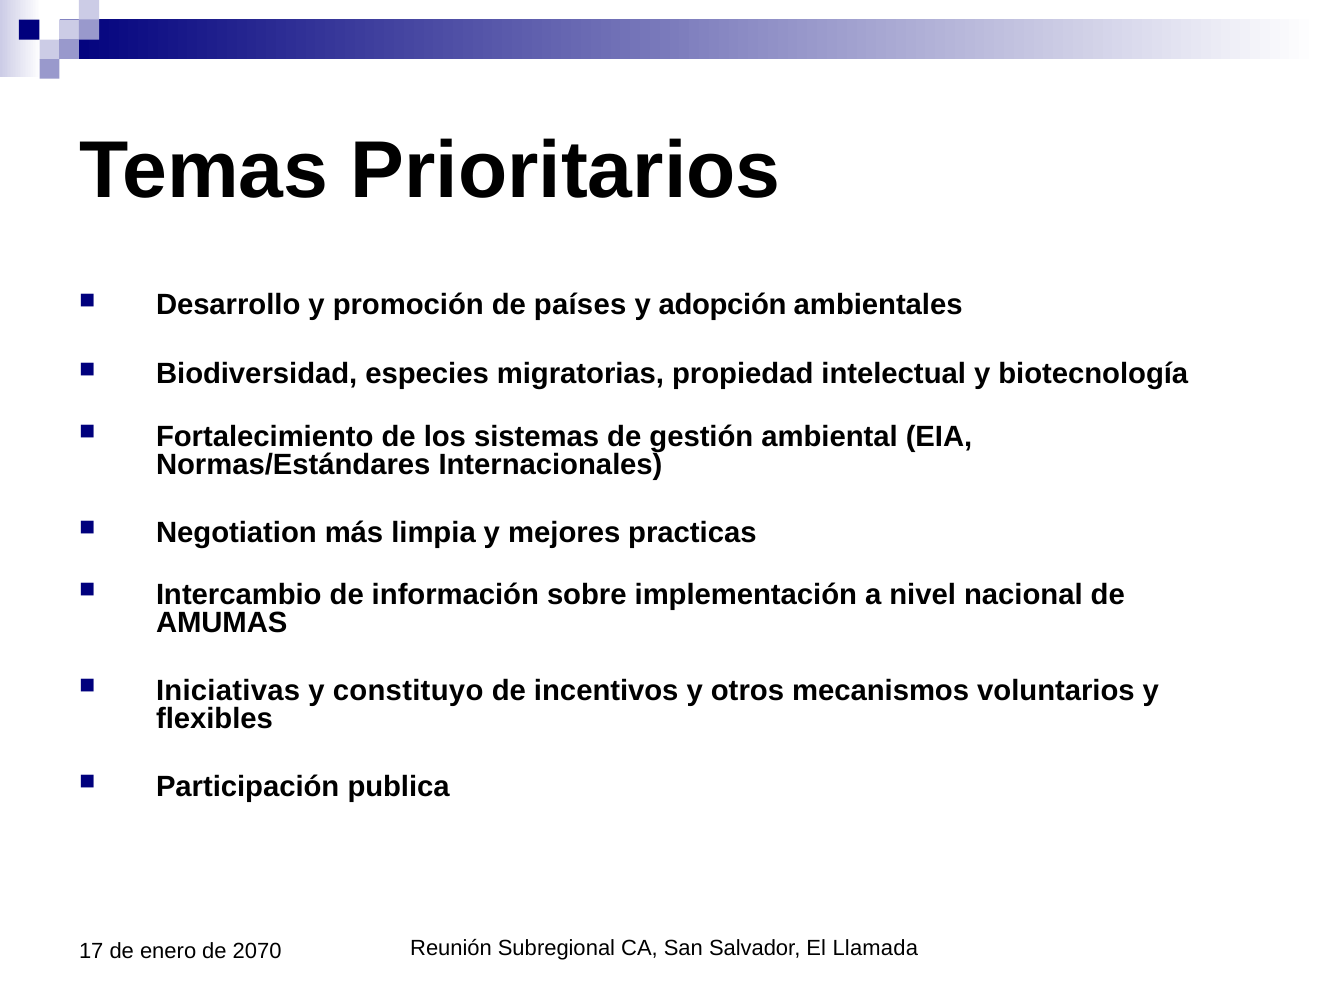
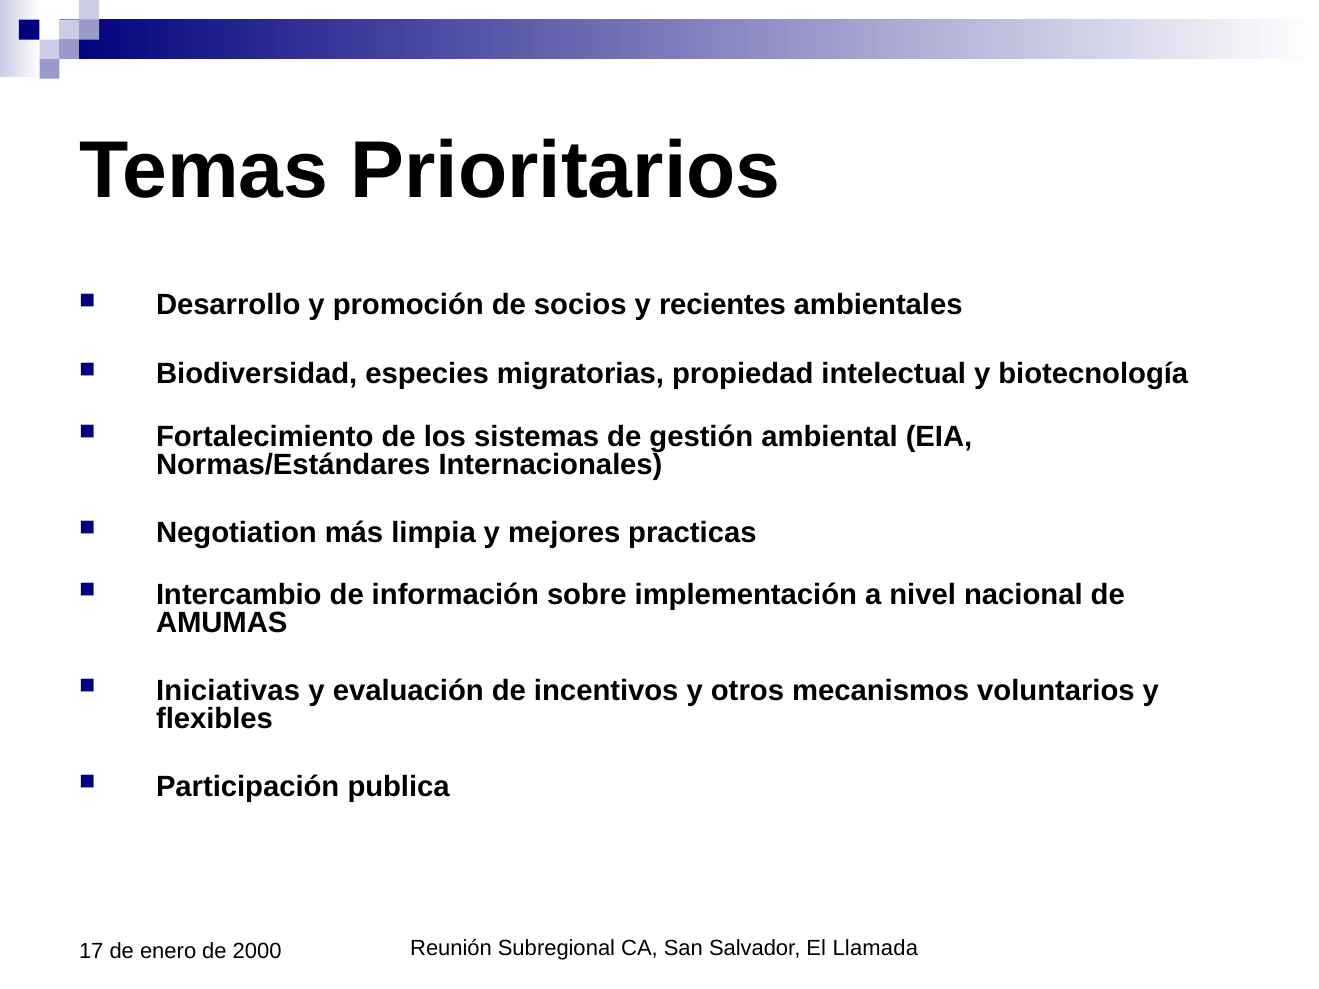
países: países -> socios (580, 305)
adopción: adopción -> recientes (722, 305)
constituyo: constituyo -> evaluación (408, 691)
2070: 2070 -> 2000 (257, 951)
